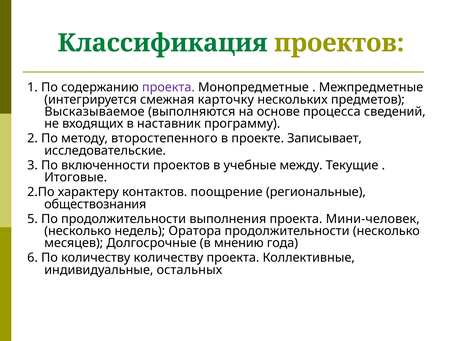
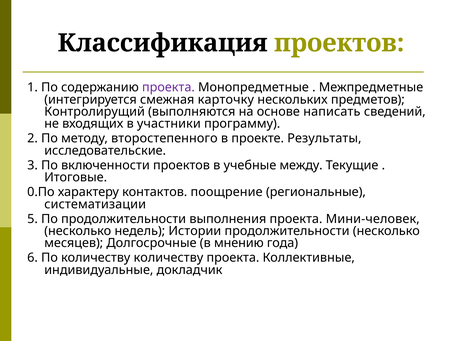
Классификация colour: green -> black (163, 43)
Высказываемое: Высказываемое -> Контролирущий (95, 111)
процесса: процесса -> написать (332, 111)
наставник: наставник -> участники (169, 124)
Записывает: Записывает -> Результаты (324, 138)
2.По: 2.По -> 0.По (41, 192)
обществознания: обществознания -> систематизации (95, 204)
Оратора: Оратора -> Истории (195, 231)
остальных: остальных -> докладчик (190, 270)
